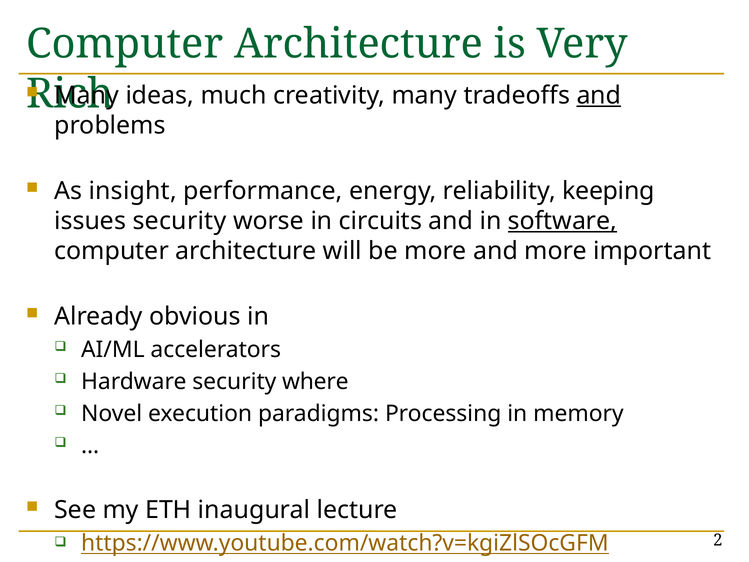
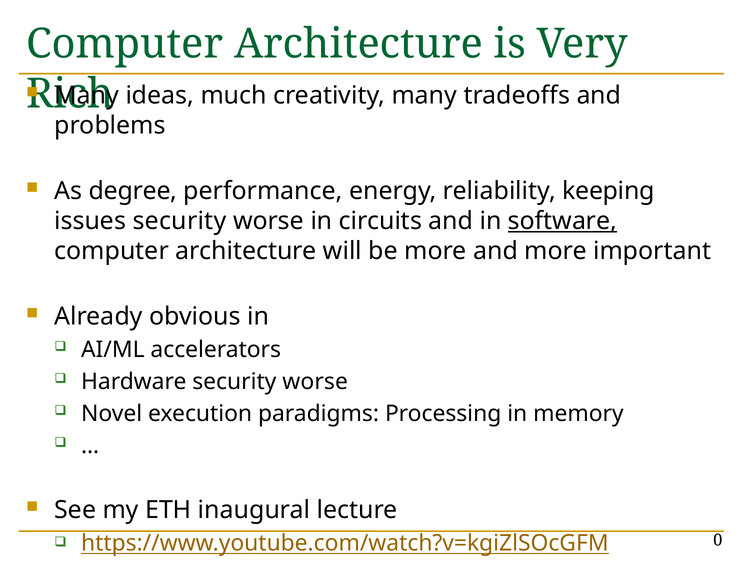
and underline: present -> none (599, 95)
insight: insight -> degree (133, 191)
Hardware security where: where -> worse (315, 381)
2: 2 -> 0 (718, 540)
